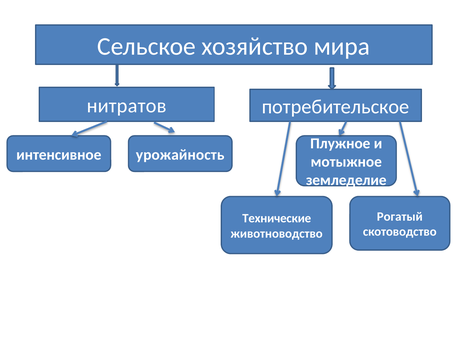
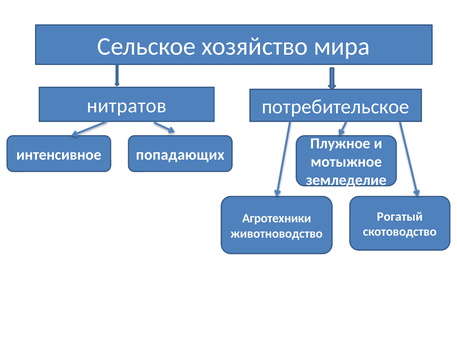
урожайность: урожайность -> попадающих (180, 155)
Технические: Технические -> Агротехники (277, 218)
